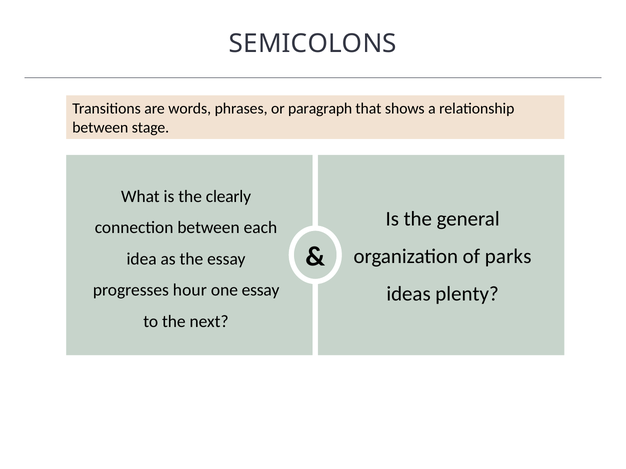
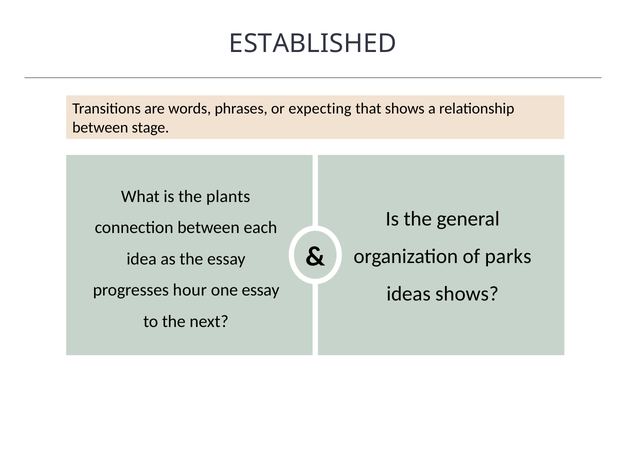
SEMICOLONS: SEMICOLONS -> ESTABLISHED (313, 44)
paragraph: paragraph -> expecting (320, 109)
clearly: clearly -> plants (228, 197)
ideas plenty: plenty -> shows (467, 294)
